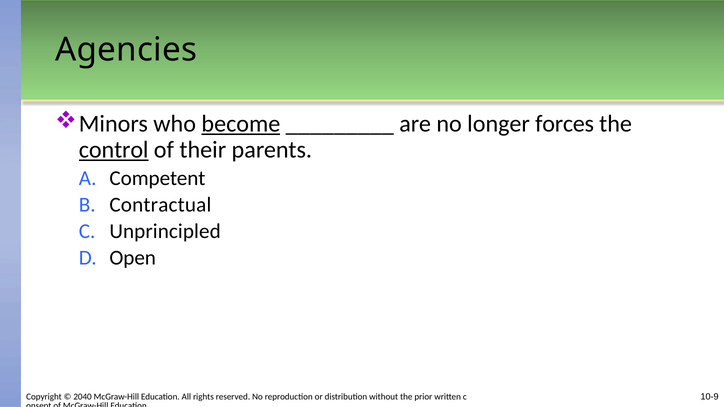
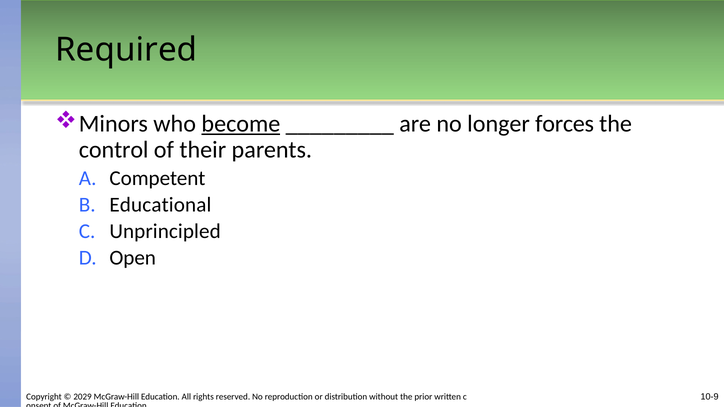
Agencies: Agencies -> Required (126, 50)
control underline: present -> none (114, 150)
Contractual: Contractual -> Educational (160, 205)
2040: 2040 -> 2029 (83, 397)
